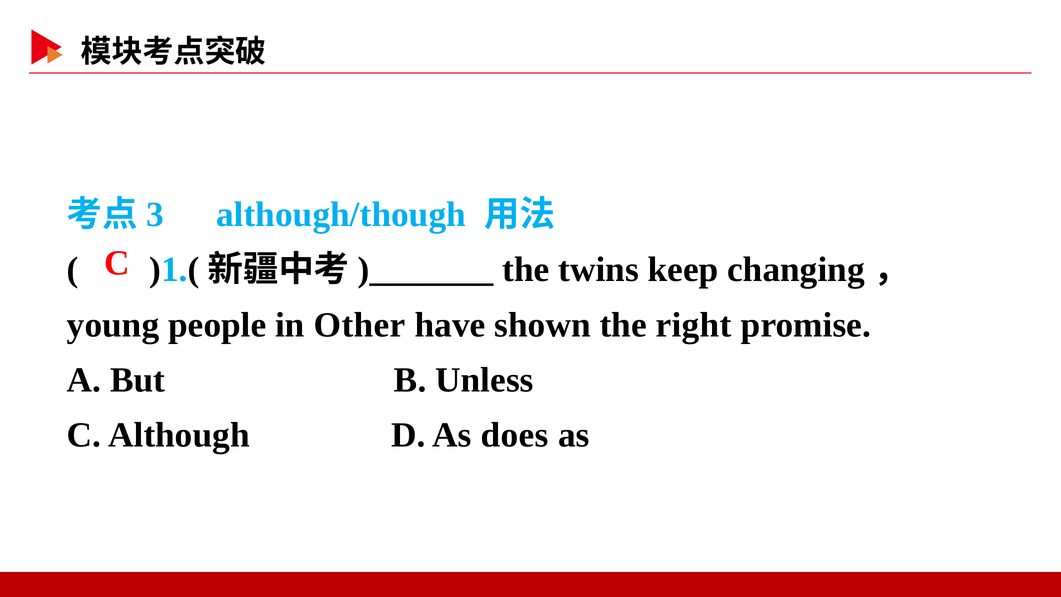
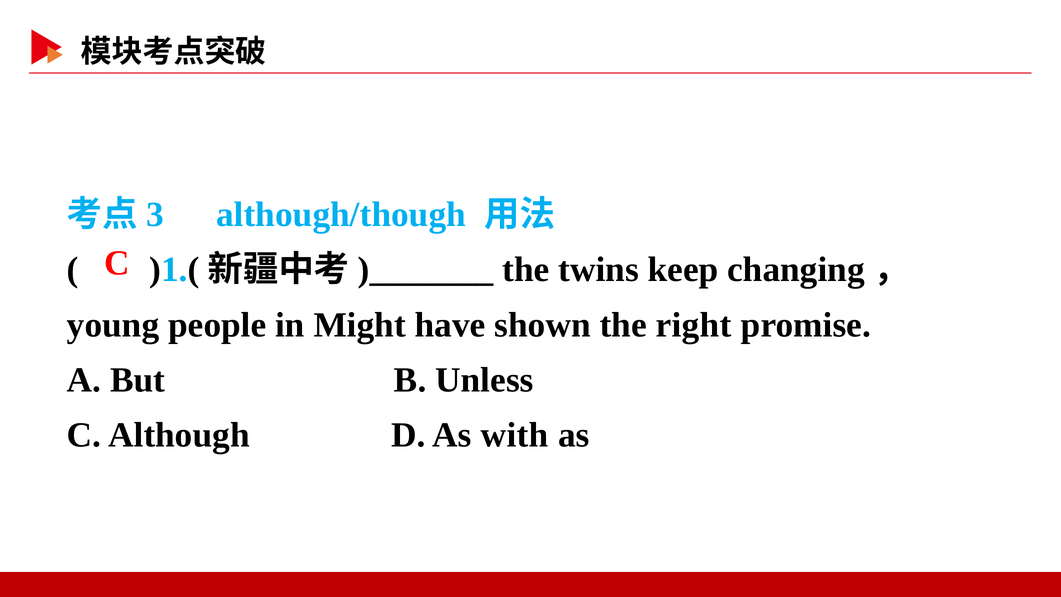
Other: Other -> Might (360, 325)
does: does -> with (515, 435)
